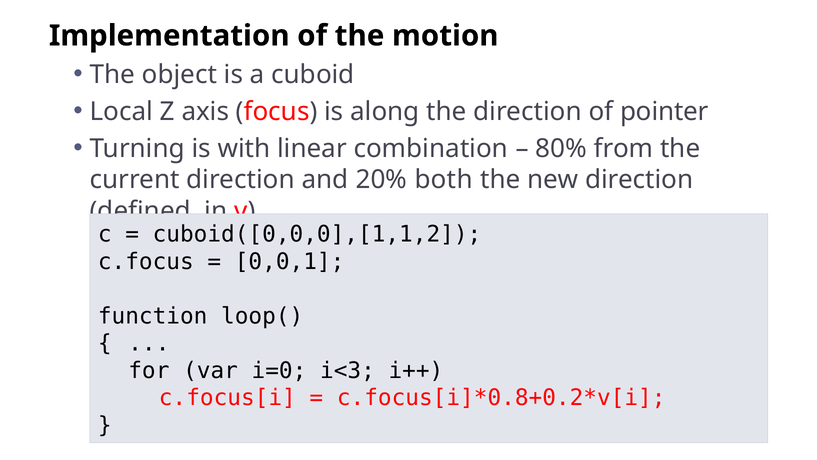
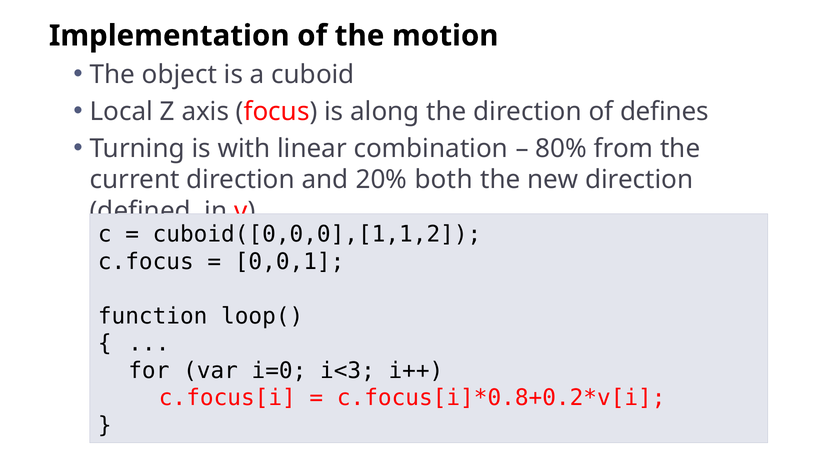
pointer: pointer -> defines (664, 111)
